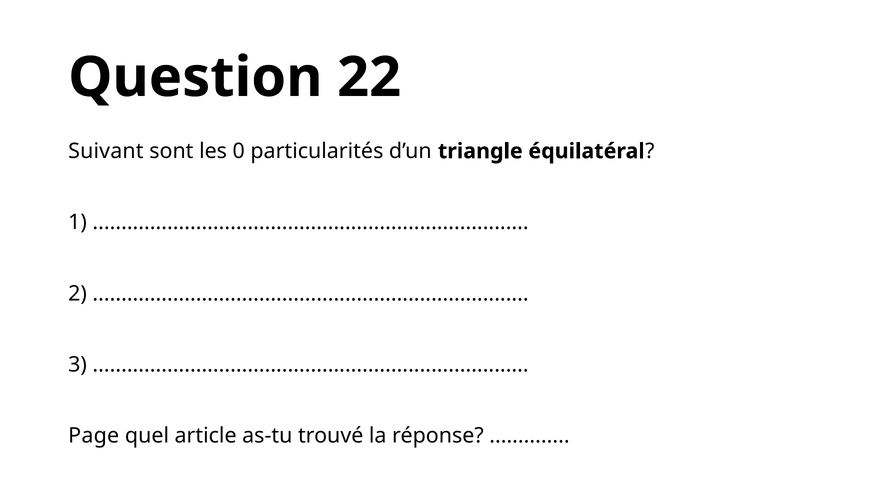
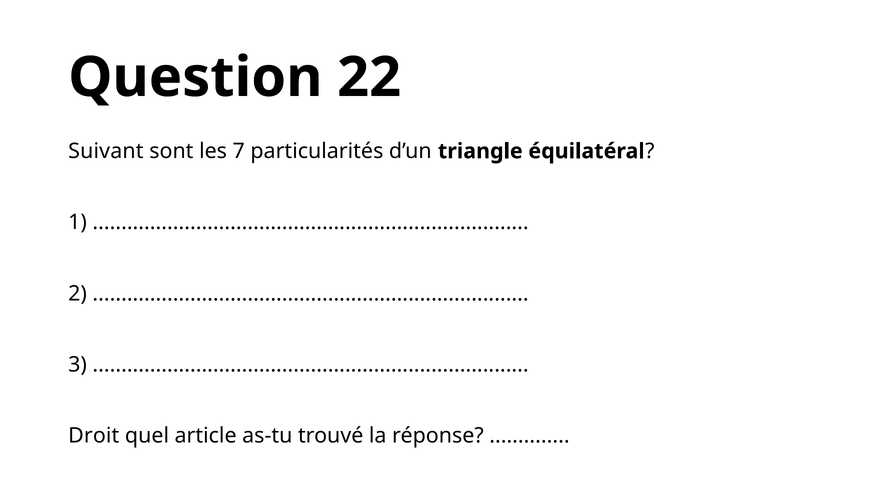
0: 0 -> 7 (239, 151)
Page: Page -> Droit (94, 436)
